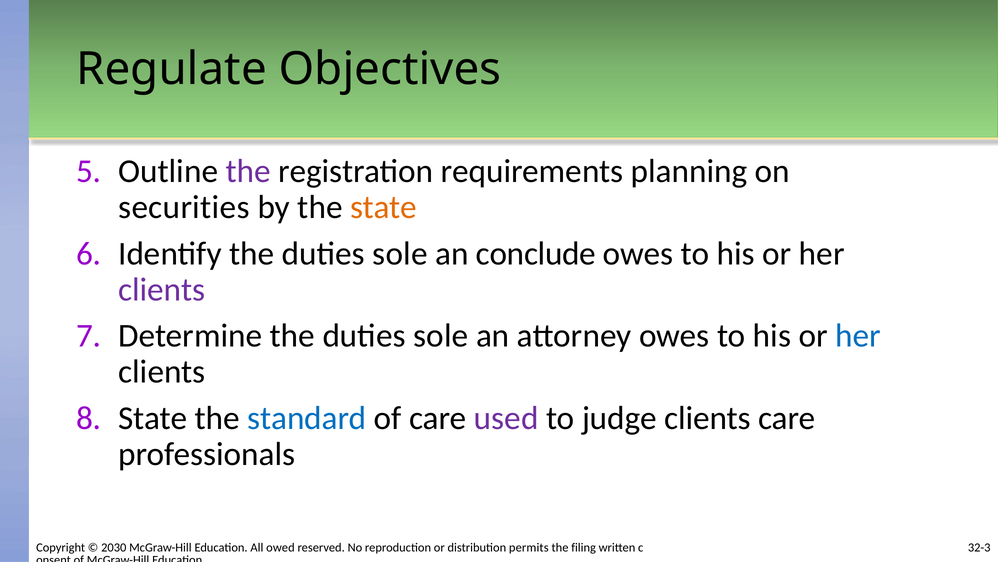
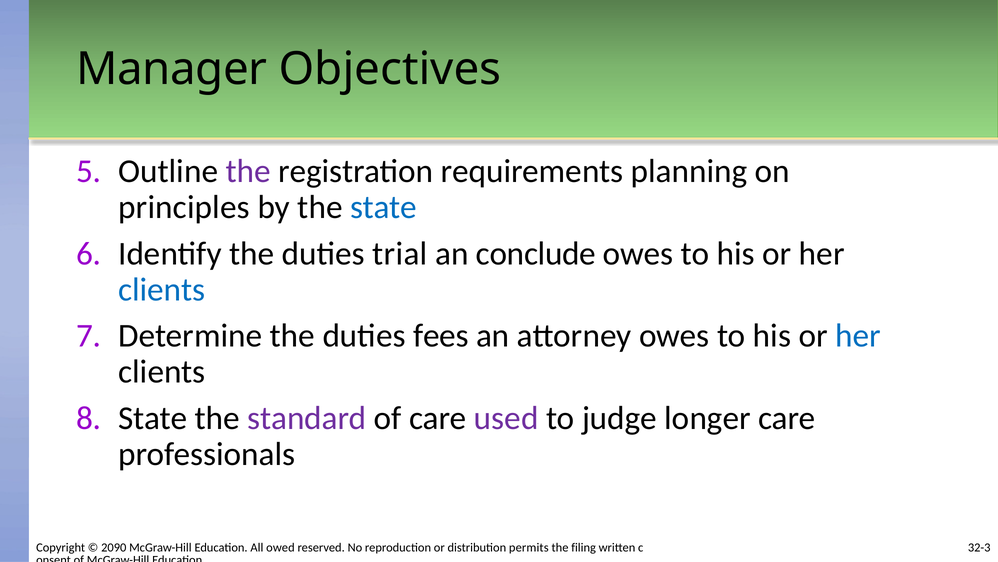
Regulate: Regulate -> Manager (172, 69)
securities: securities -> principles (184, 207)
state colour: orange -> blue (383, 207)
Identify the duties sole: sole -> trial (400, 253)
clients colour: purple -> blue (162, 289)
Determine the duties sole: sole -> fees (441, 336)
standard colour: blue -> purple (307, 418)
judge clients: clients -> longer (708, 418)
2030: 2030 -> 2090 (114, 547)
